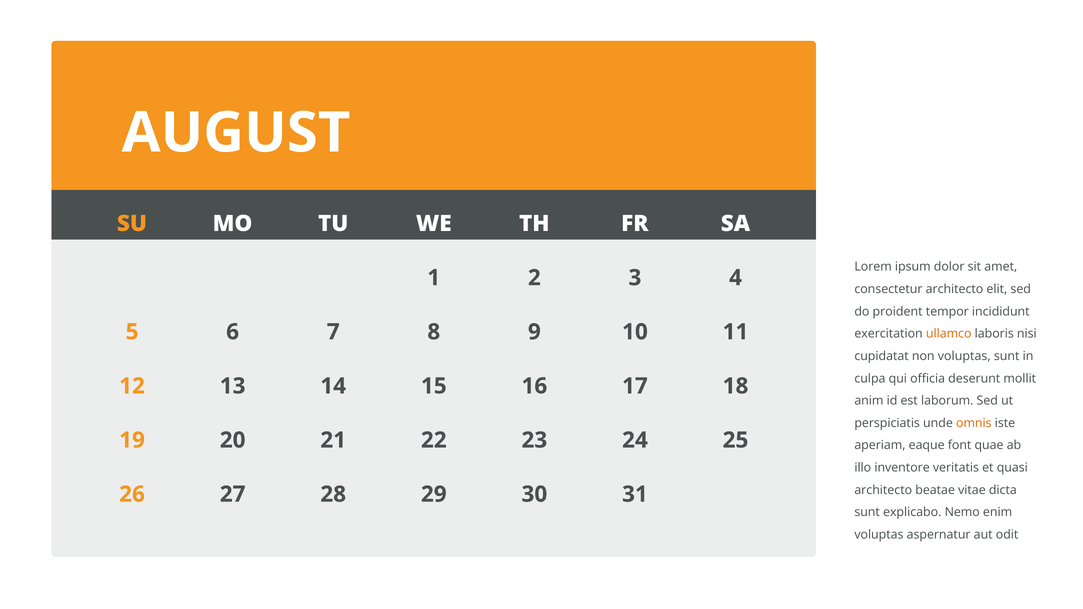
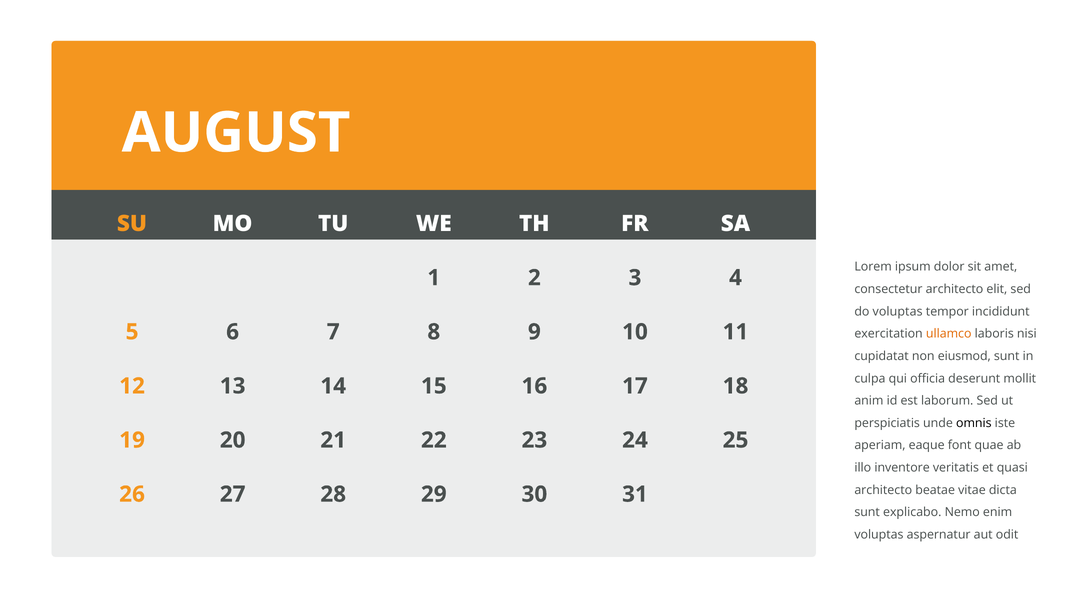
do proident: proident -> voluptas (898, 312)
non voluptas: voluptas -> eiusmod (964, 356)
omnis colour: orange -> black (974, 423)
